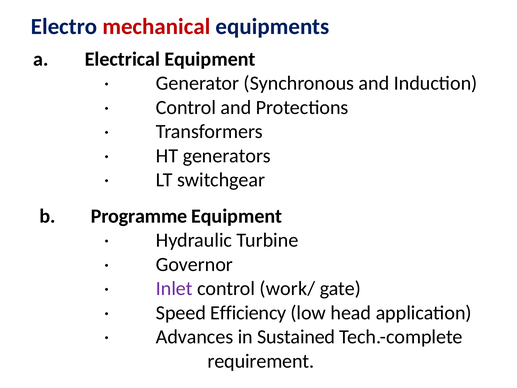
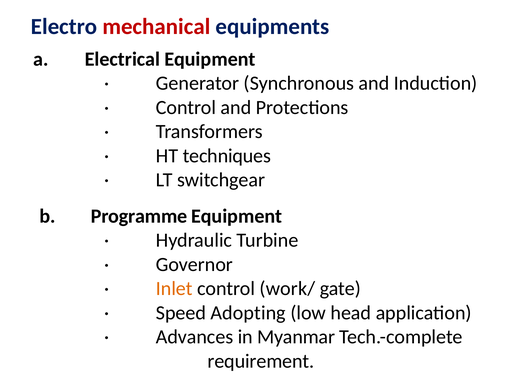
generators: generators -> techniques (227, 156)
Inlet colour: purple -> orange (174, 288)
Efficiency: Efficiency -> Adopting (248, 313)
Sustained: Sustained -> Myanmar (296, 337)
